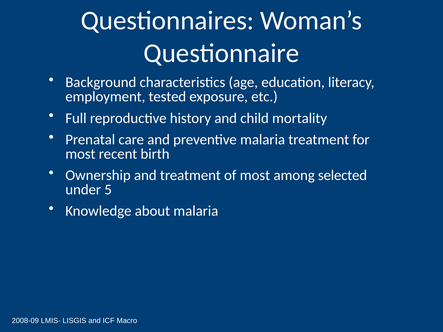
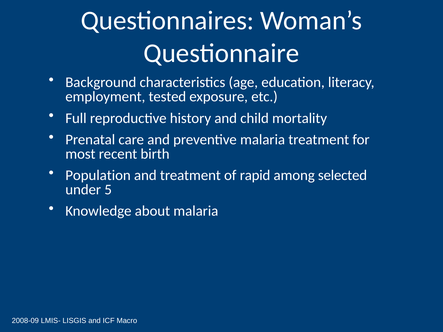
Ownership: Ownership -> Population (98, 176)
of most: most -> rapid (255, 176)
